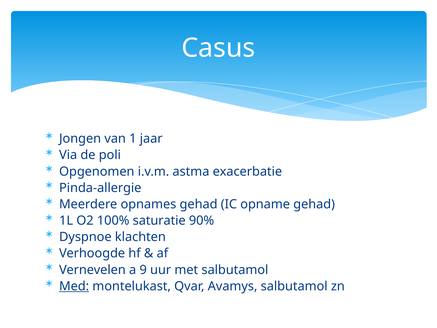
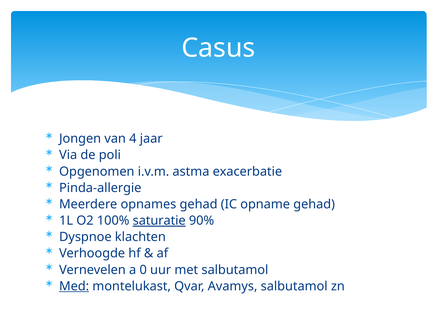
1: 1 -> 4 (133, 139)
saturatie underline: none -> present (159, 220)
9: 9 -> 0 (143, 270)
